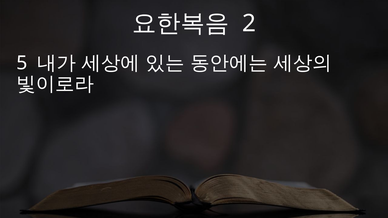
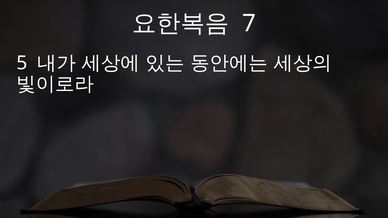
2: 2 -> 7 (249, 23)
